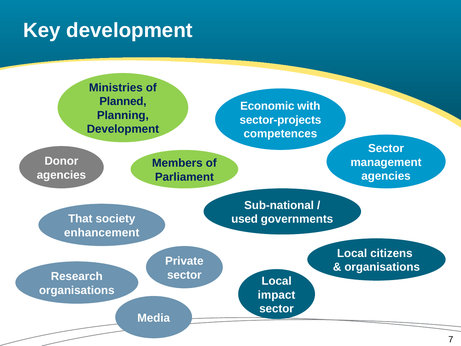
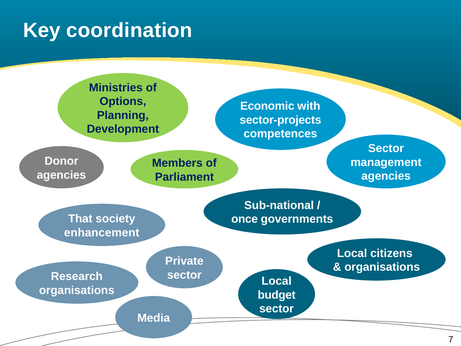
Key development: development -> coordination (129, 30)
Planned: Planned -> Options (123, 101)
used: used -> once (245, 219)
impact: impact -> budget (277, 295)
